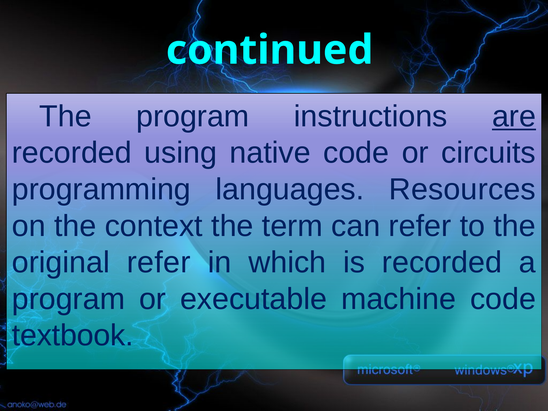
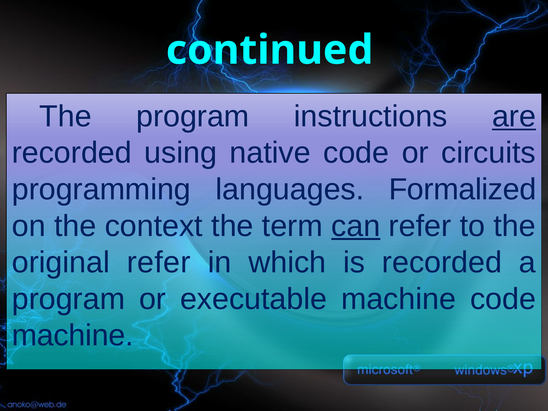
Resources: Resources -> Formalized (463, 189)
can underline: none -> present (356, 226)
textbook: textbook -> machine (73, 336)
